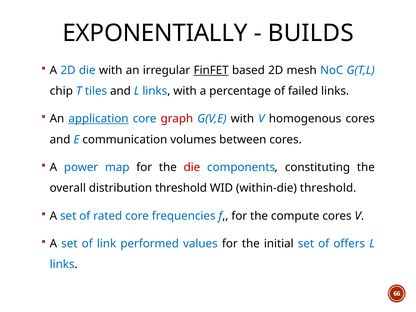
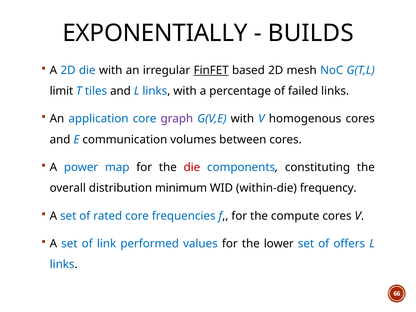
chip: chip -> limit (61, 91)
application underline: present -> none (98, 119)
graph colour: red -> purple (177, 119)
distribution threshold: threshold -> minimum (181, 188)
within-die threshold: threshold -> frequency (328, 188)
initial: initial -> lower (279, 244)
